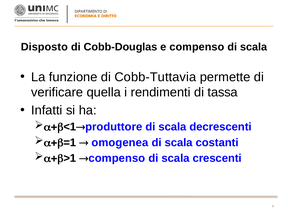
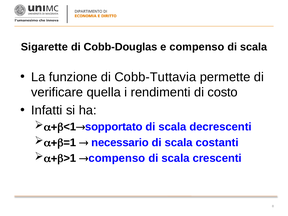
Disposto: Disposto -> Sigarette (44, 47)
tassa: tassa -> costo (223, 92)
produttore: produttore -> sopportato (114, 127)
omogenea: omogenea -> necessario (120, 143)
